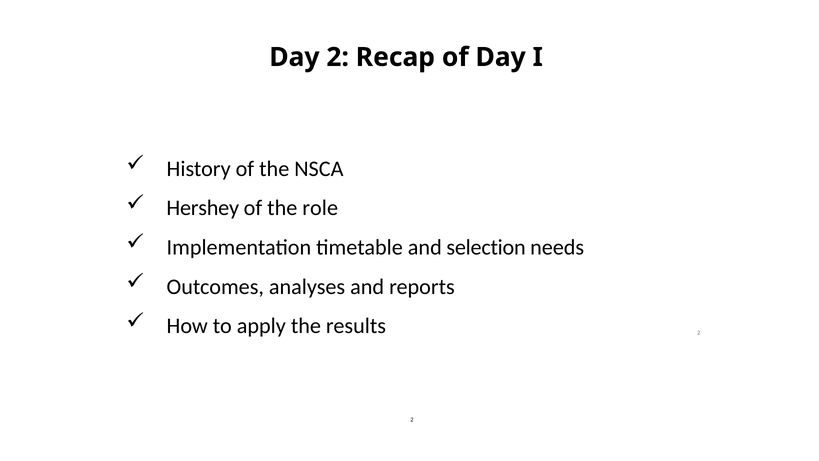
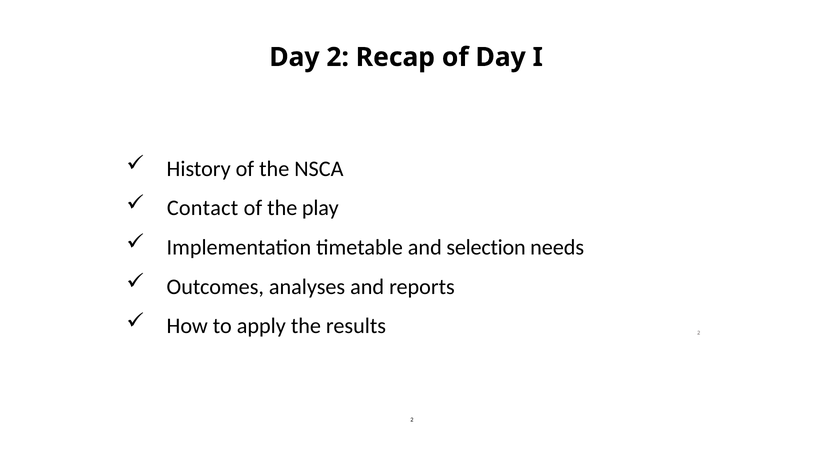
Hershey: Hershey -> Contact (203, 208)
role: role -> play (320, 208)
